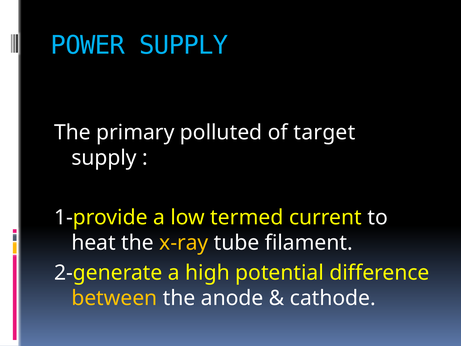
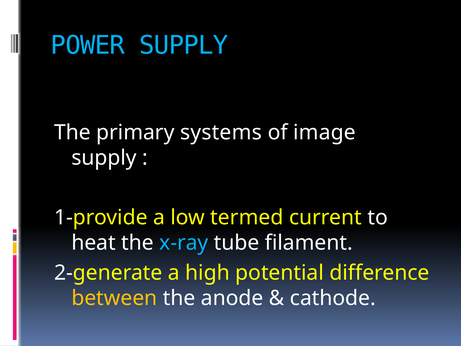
polluted: polluted -> systems (221, 132)
target: target -> image (325, 132)
x-ray colour: yellow -> light blue (184, 243)
